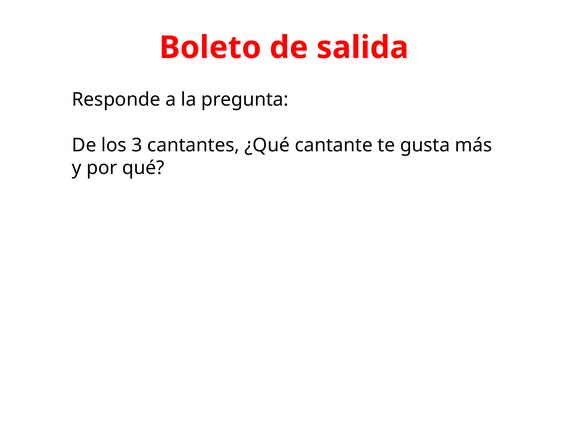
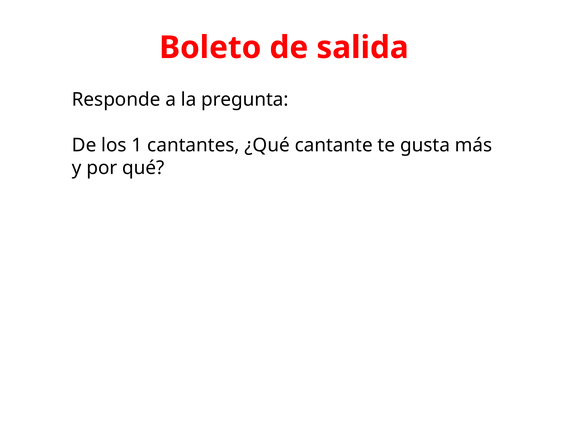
3: 3 -> 1 (137, 145)
